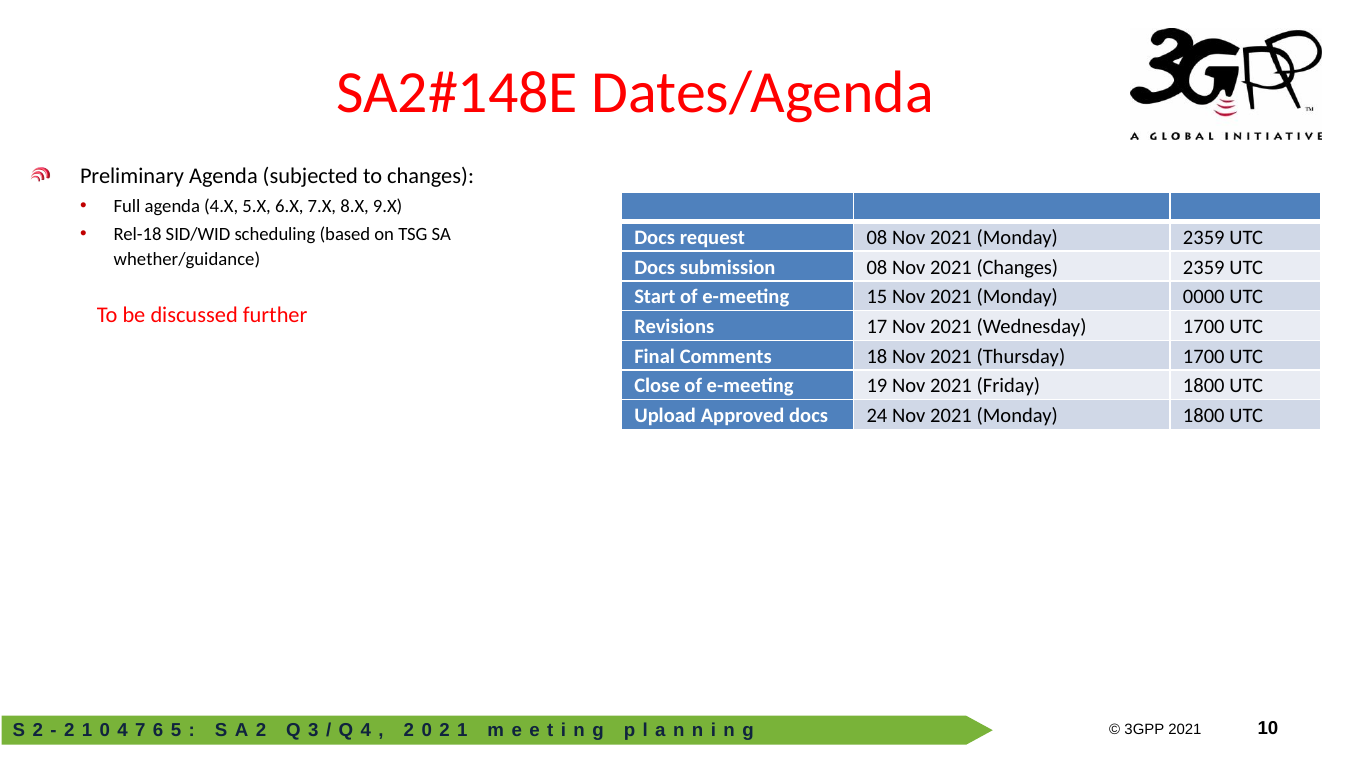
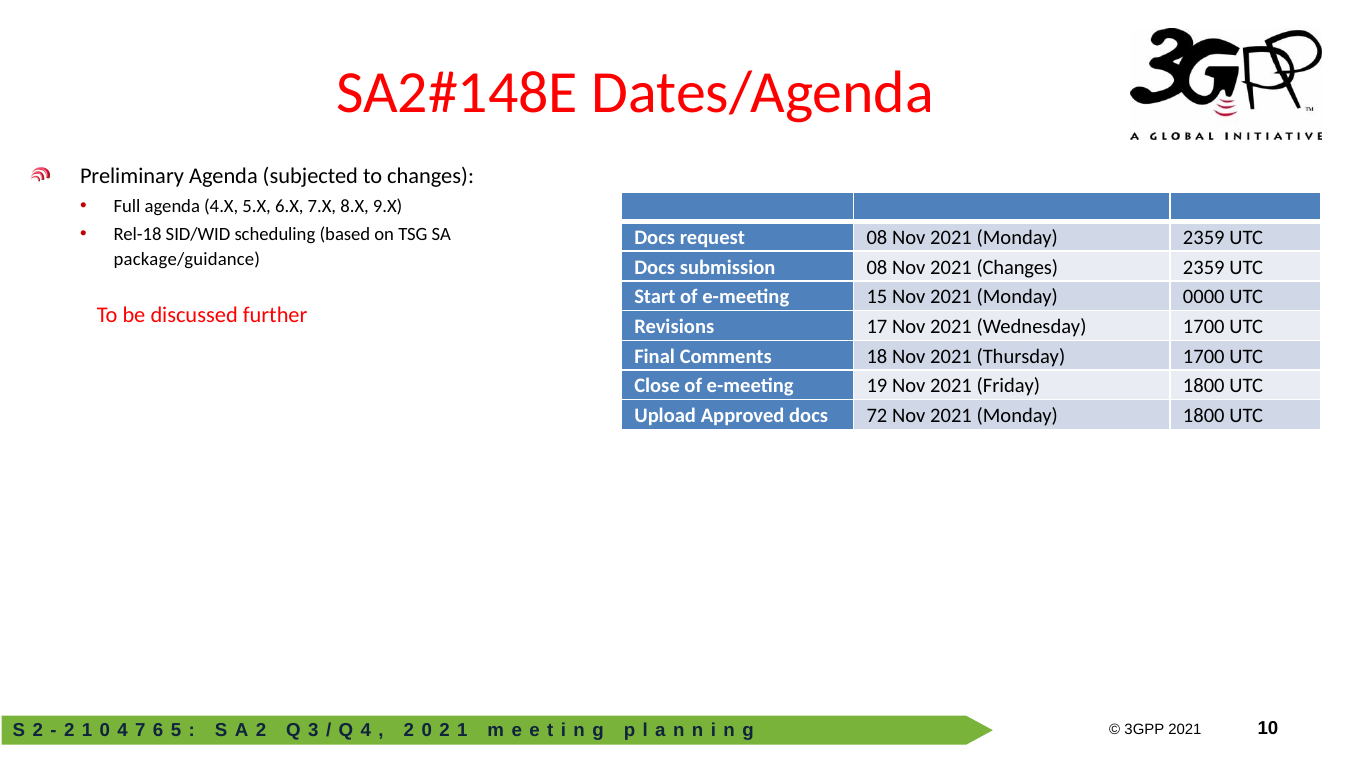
whether/guidance: whether/guidance -> package/guidance (187, 259)
24: 24 -> 72 (877, 416)
